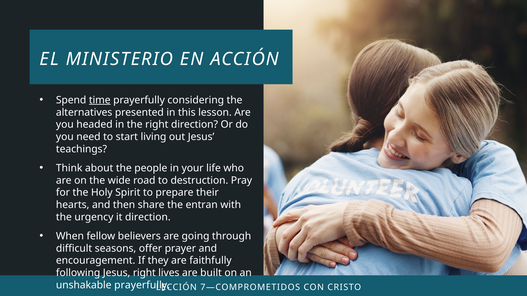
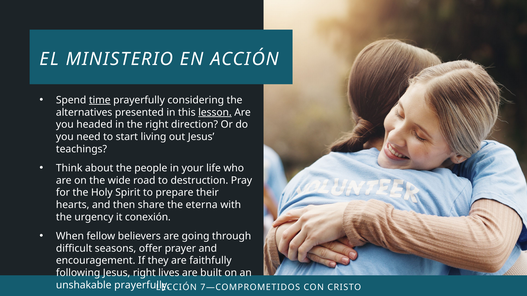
lesson underline: none -> present (215, 112)
entran: entran -> eterna (202, 205)
it direction: direction -> conexión (148, 218)
